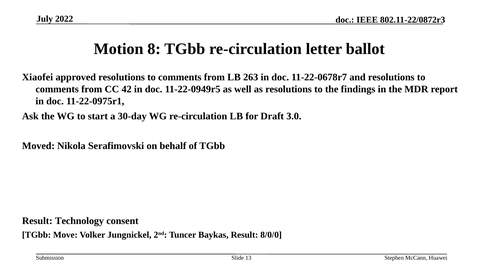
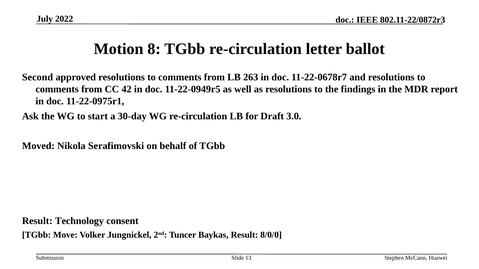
Xiaofei: Xiaofei -> Second (38, 77)
